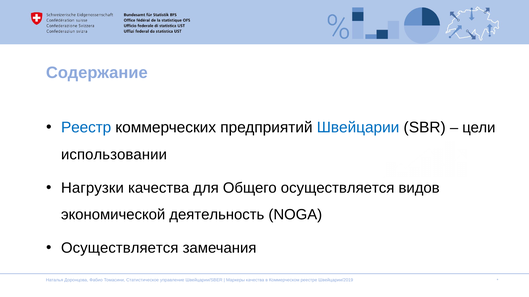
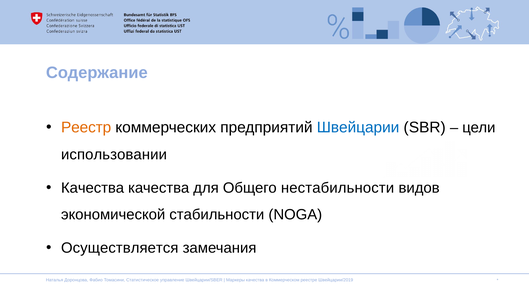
Реестр colour: blue -> orange (86, 128)
Нагрузки: Нагрузки -> Качества (93, 188)
Общего осуществляется: осуществляется -> нестабильности (338, 188)
деятельность: деятельность -> стабильности (217, 215)
